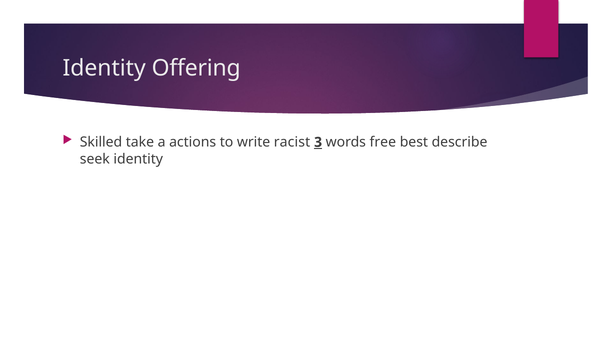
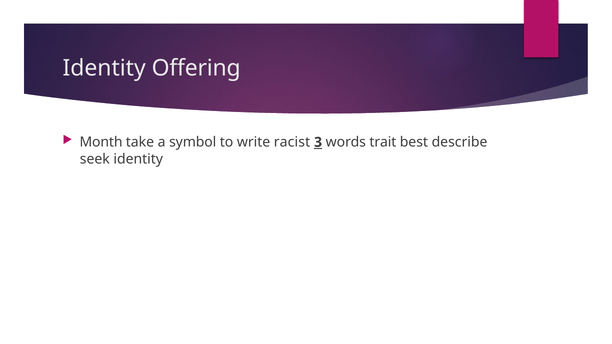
Skilled: Skilled -> Month (101, 142)
actions: actions -> symbol (193, 142)
free: free -> trait (383, 142)
